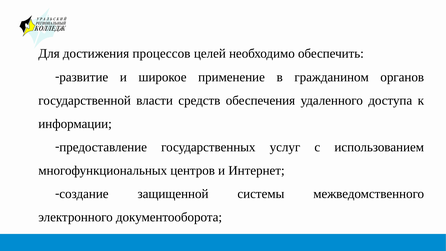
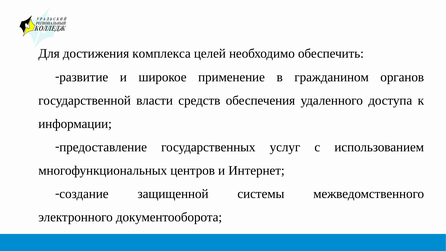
процессов: процессов -> комплекса (162, 54)
